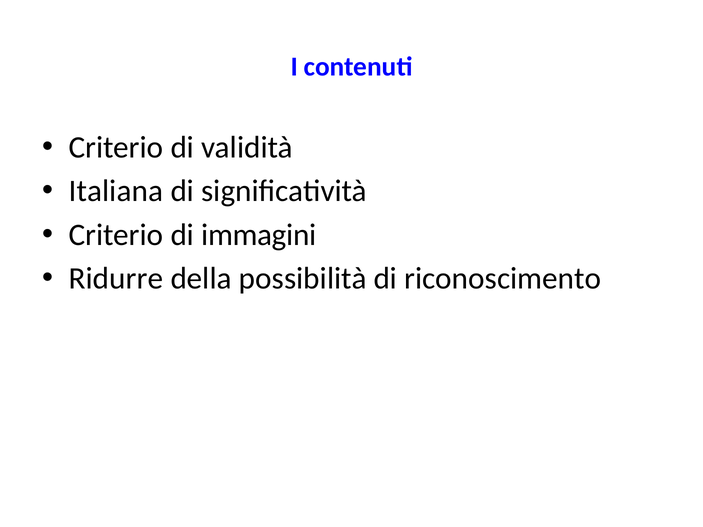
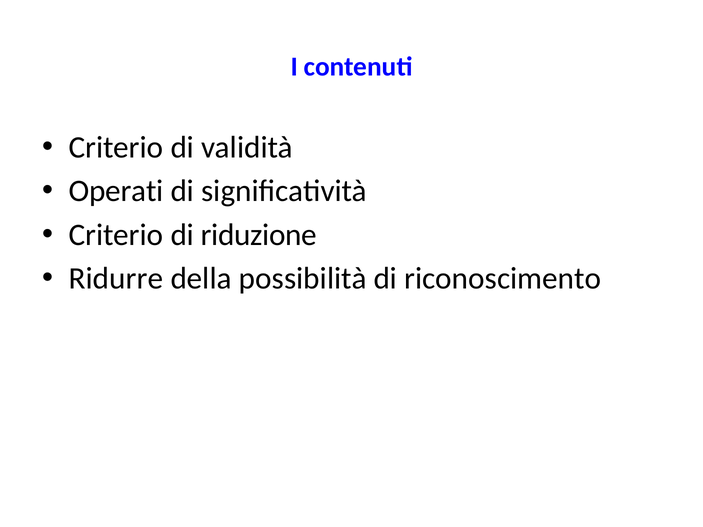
Italiana: Italiana -> Operati (116, 191)
immagini: immagini -> riduzione (259, 235)
